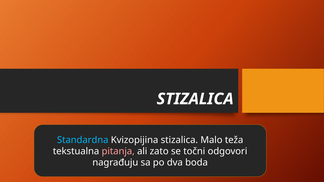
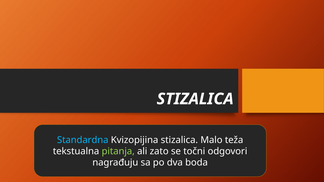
pitanja colour: pink -> light green (118, 152)
